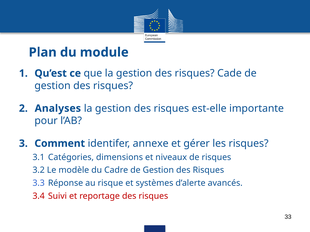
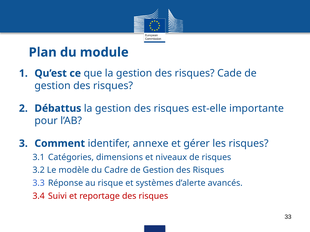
Analyses: Analyses -> Débattus (58, 109)
